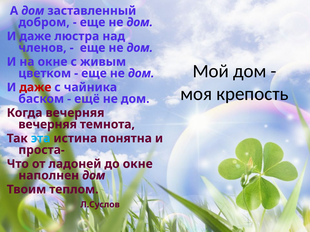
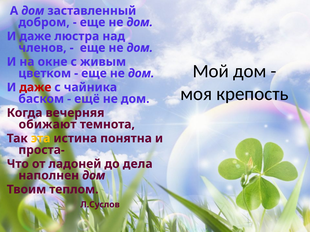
вечерняя: вечерняя -> обижают (48, 125)
эта colour: light blue -> yellow (41, 139)
до окне: окне -> дела (138, 164)
